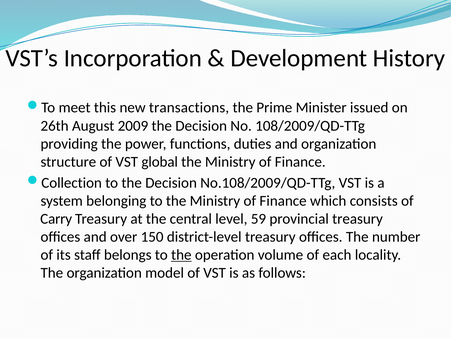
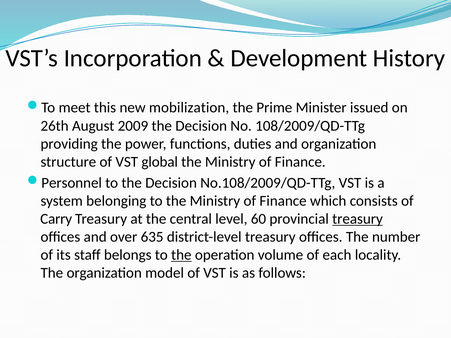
transactions: transactions -> mobilization (189, 108)
Collection: Collection -> Personnel (72, 183)
59: 59 -> 60 (258, 219)
treasury underline: none -> present (358, 219)
150: 150 -> 635 (152, 237)
